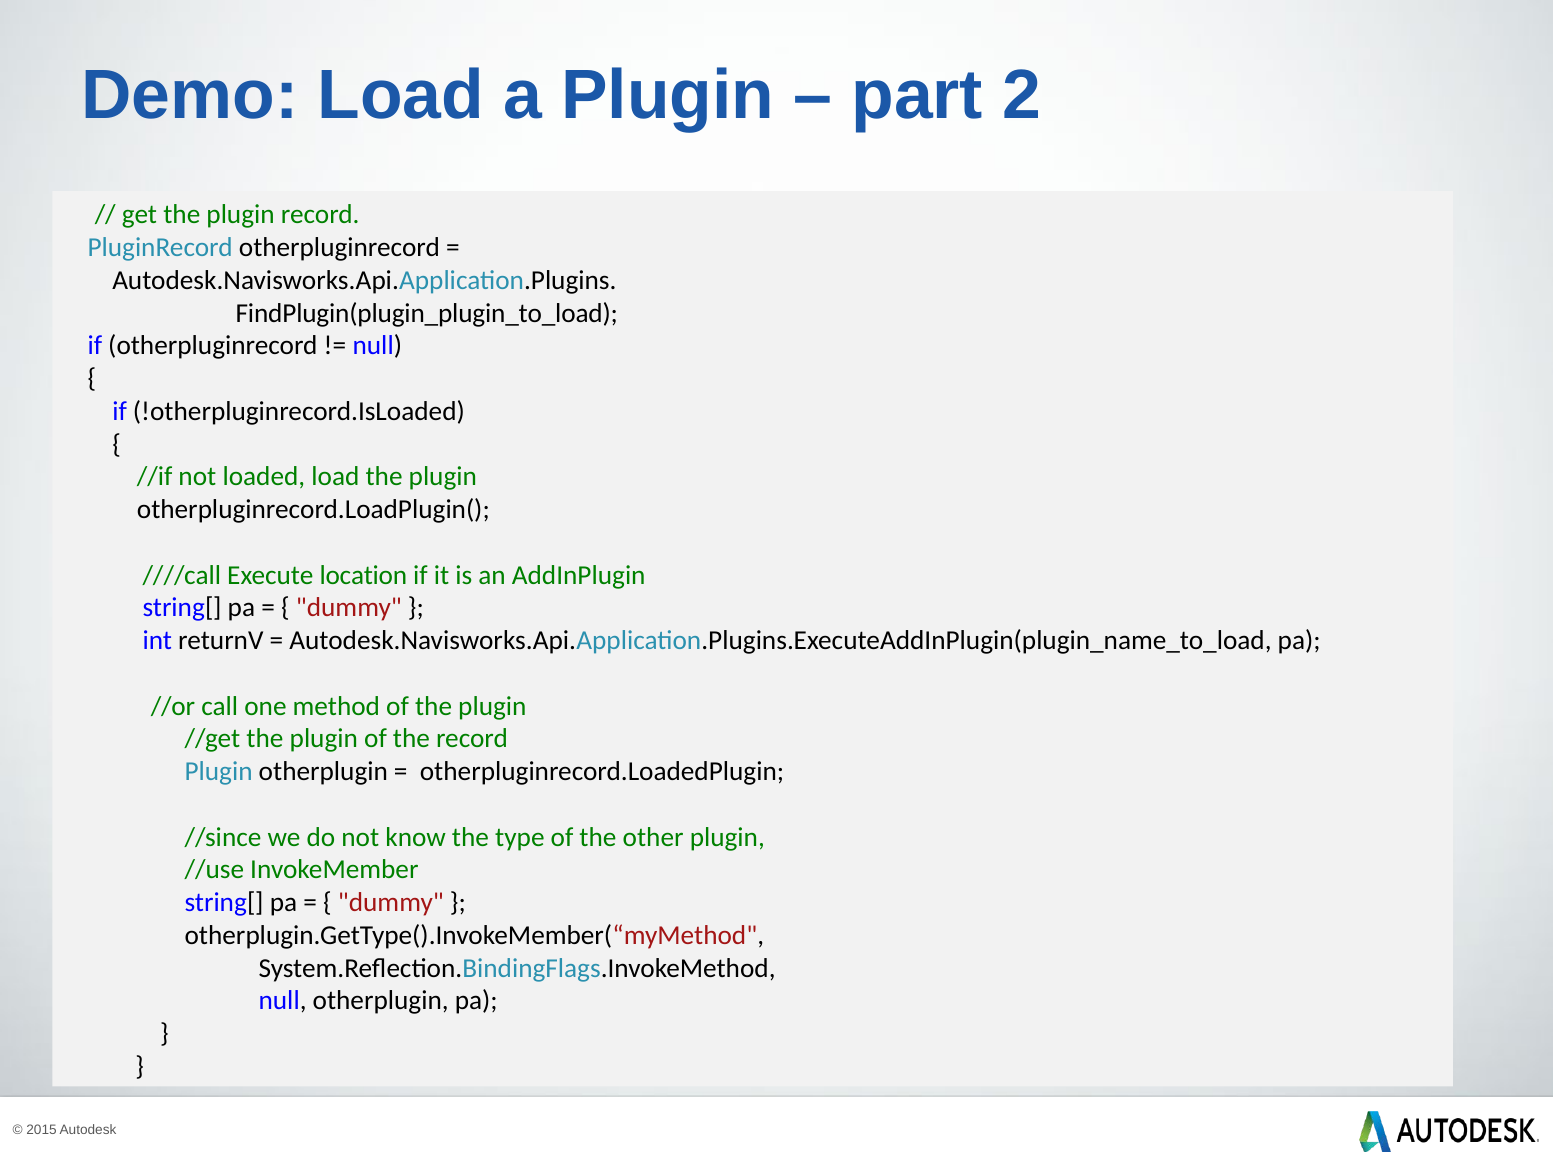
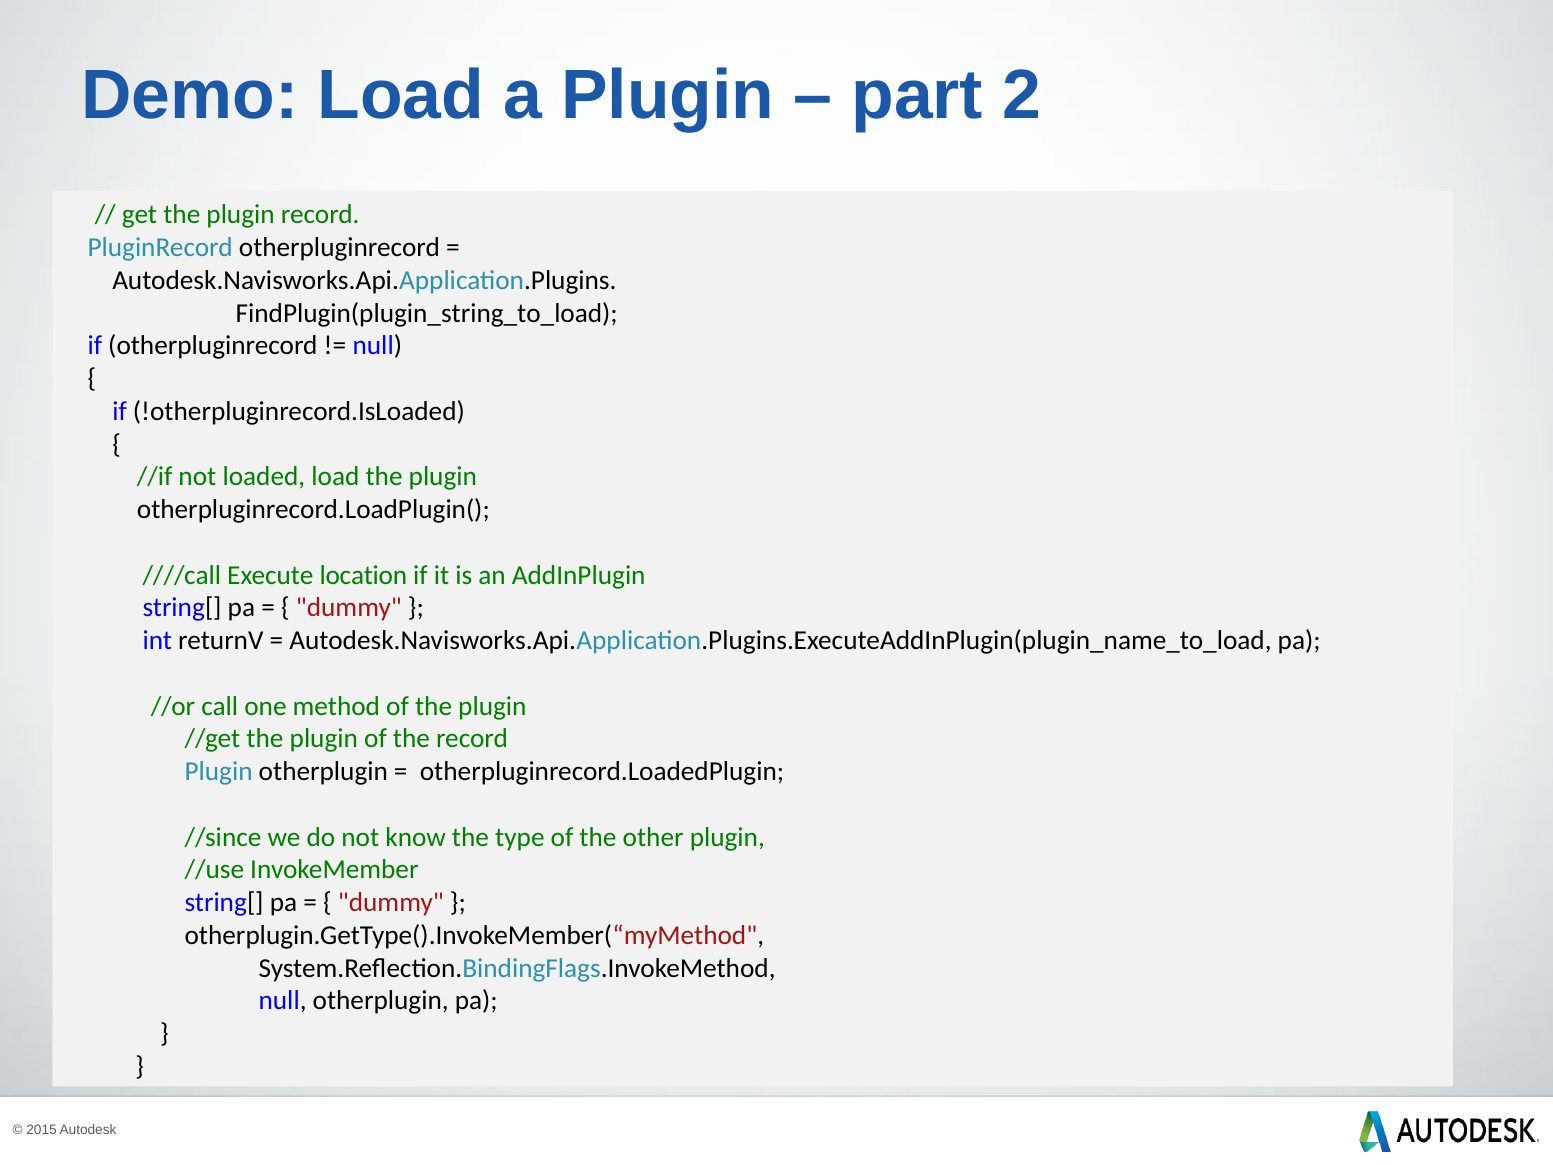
FindPlugin(plugin_plugin_to_load: FindPlugin(plugin_plugin_to_load -> FindPlugin(plugin_string_to_load (427, 313)
